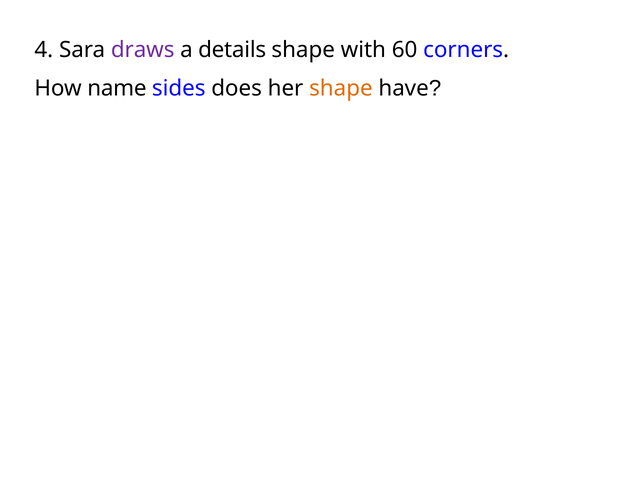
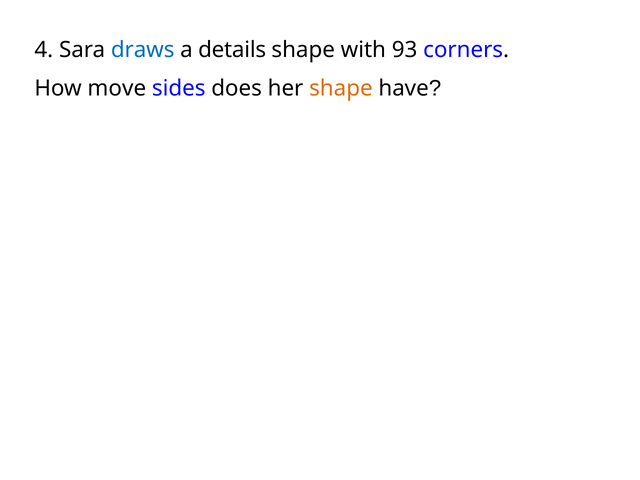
draws colour: purple -> blue (143, 50)
60: 60 -> 93 (405, 50)
name: name -> move (117, 88)
